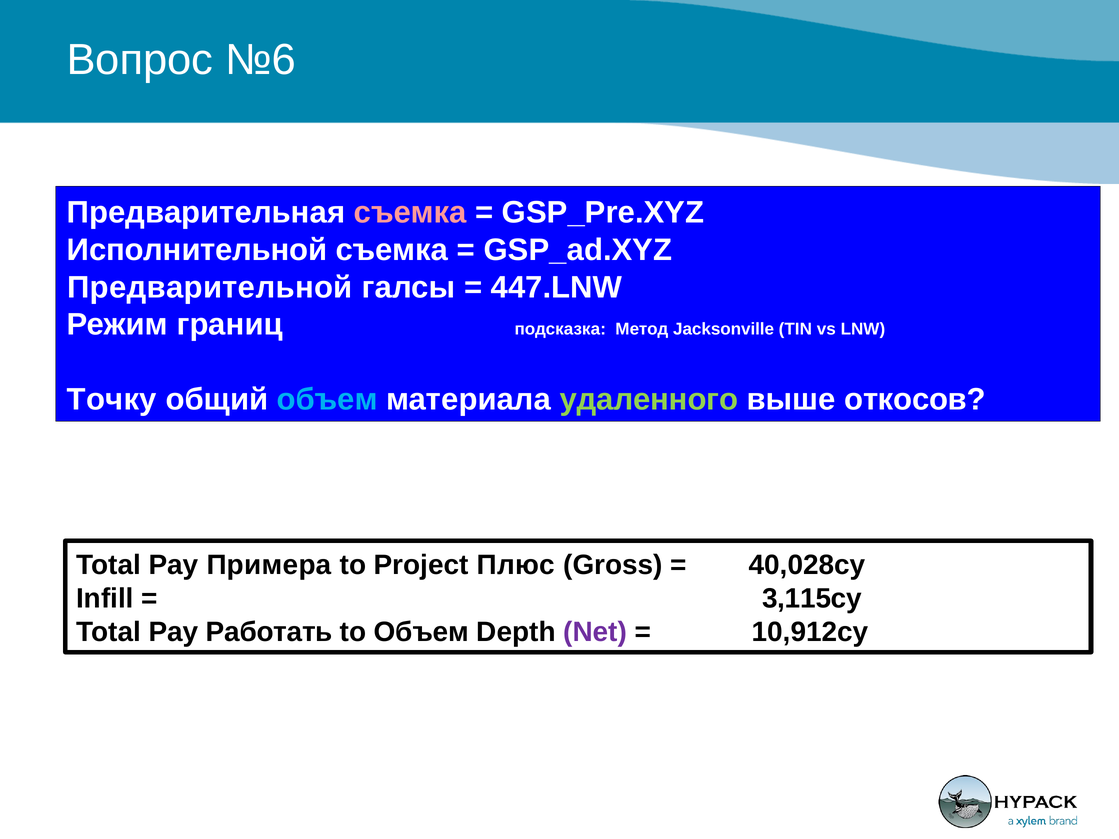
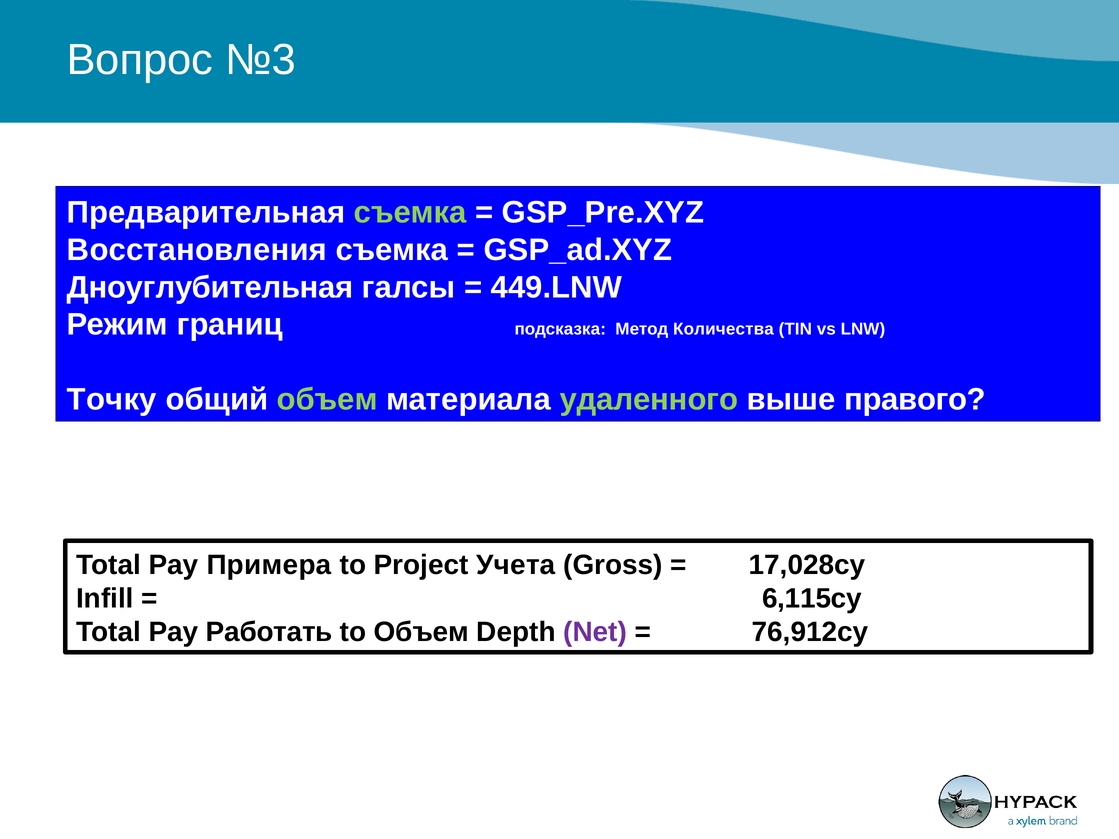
№6: №6 -> №3 (261, 60)
съемка colour: pink -> light green (410, 213)
Исполнительной: Исполнительной -> Восстановления (197, 250)
Предварительной: Предварительной -> Дноуглубительная (210, 287)
447.LNW: 447.LNW -> 449.LNW (556, 287)
Jacksonville: Jacksonville -> Количества (723, 329)
объем colour: light blue -> light green (327, 399)
откосов: откосов -> правого (915, 399)
Плюс: Плюс -> Учета (516, 565)
40,028cy: 40,028cy -> 17,028cy (807, 565)
3,115cy: 3,115cy -> 6,115cy (812, 599)
10,912cy: 10,912cy -> 76,912cy (810, 632)
